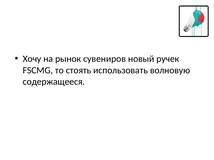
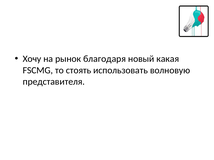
сувениров: сувениров -> благодаря (105, 59)
ручек: ручек -> какая (168, 59)
содержащееся: содержащееся -> представителя (54, 82)
